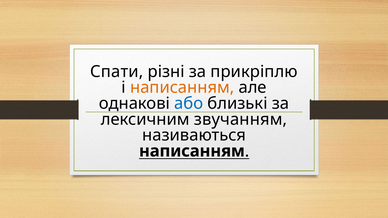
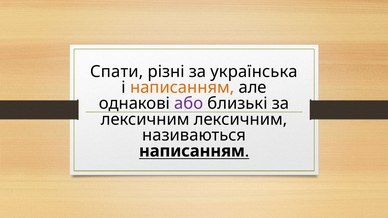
прикріплю: прикріплю -> українська (254, 72)
або colour: blue -> purple (189, 104)
лексичним звучанням: звучанням -> лексичним (241, 119)
